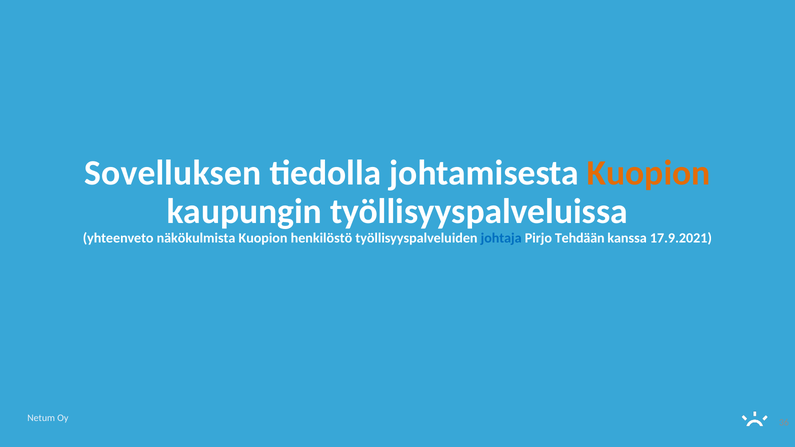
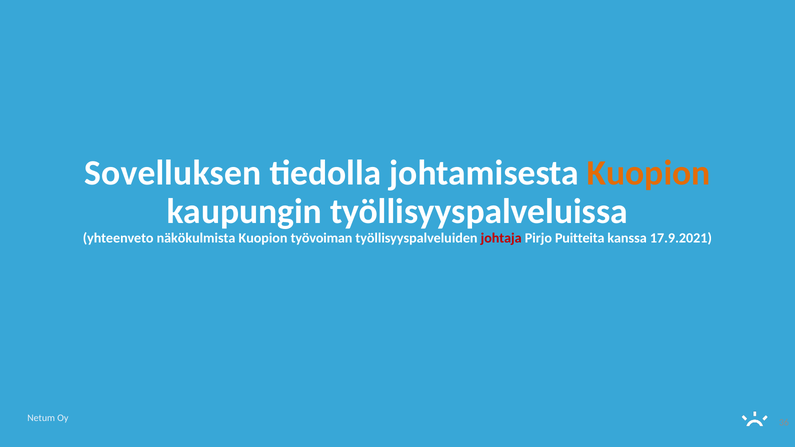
henkilöstö: henkilöstö -> työvoiman (322, 238)
johtaja colour: blue -> red (501, 238)
Tehdään: Tehdään -> Puitteita (580, 238)
